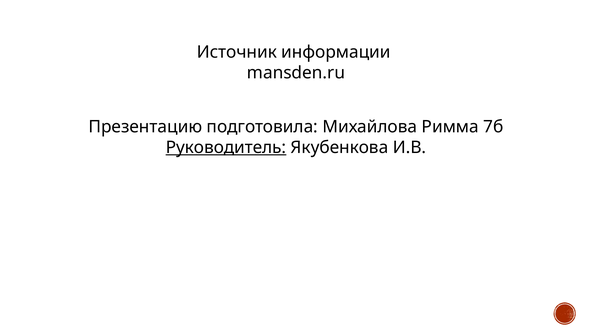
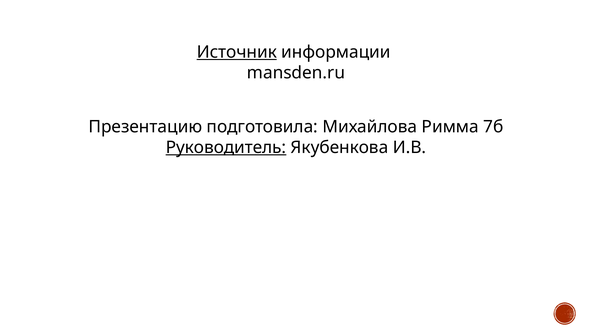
Источник underline: none -> present (237, 52)
